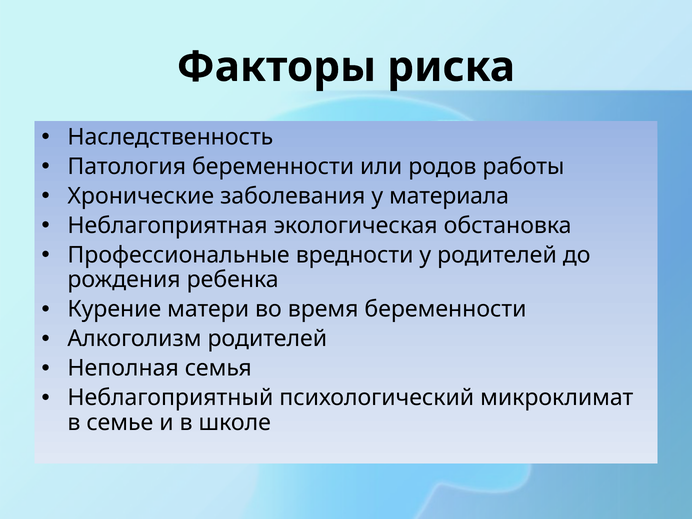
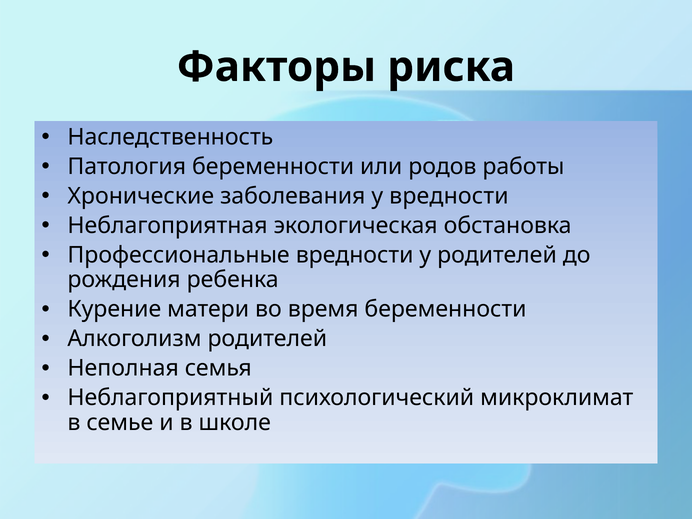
у материала: материала -> вредности (449, 196)
